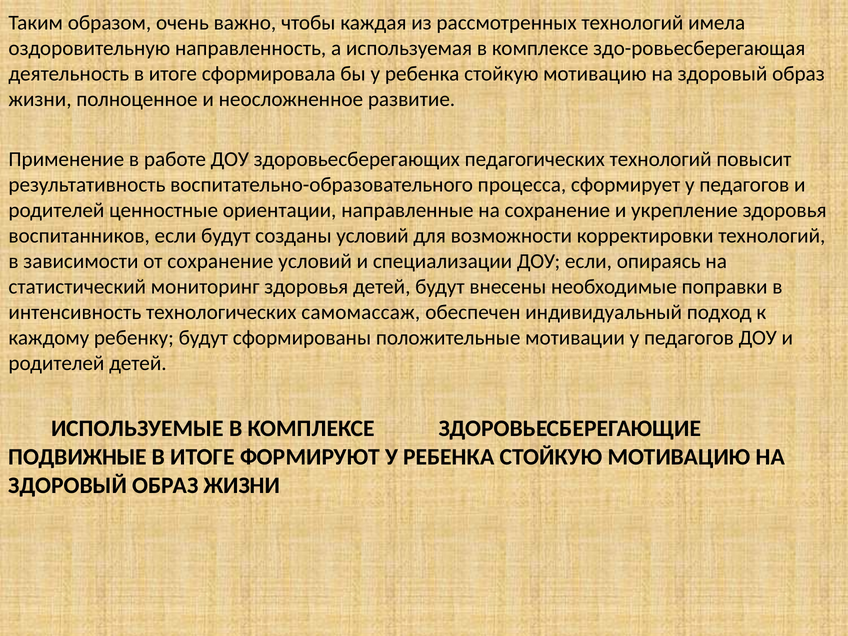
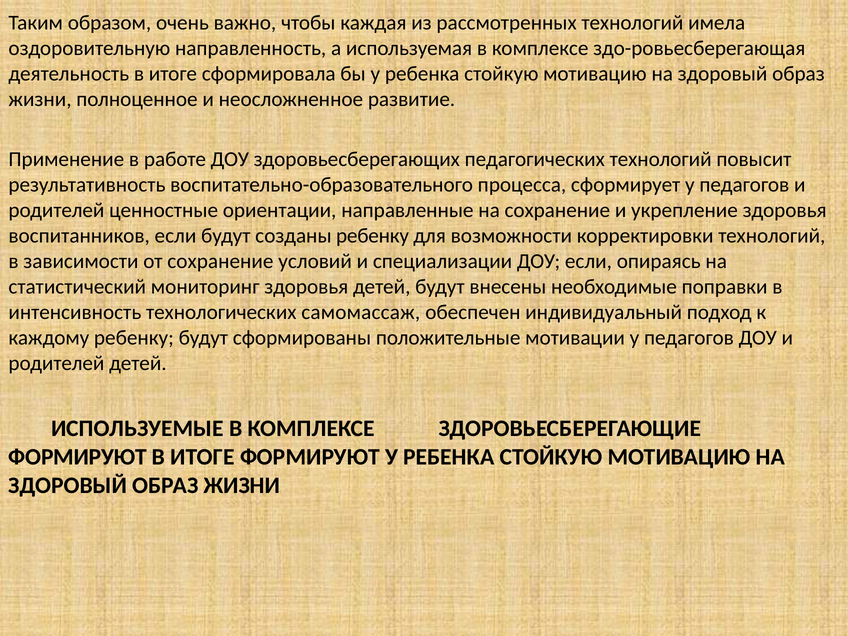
созданы условий: условий -> ребенку (373, 236)
ПОДВИЖНЫЕ: ПОДВИЖНЫЕ -> ФОРМИРУЮТ (78, 457)
